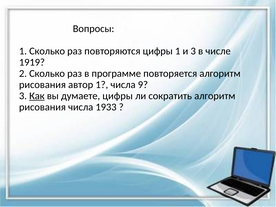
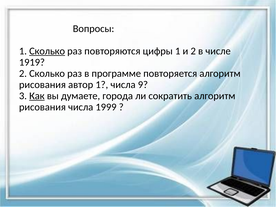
Сколько underline: none -> present (47, 51)
и 3: 3 -> 2 (193, 51)
думаете цифры: цифры -> города (118, 96)
1933: 1933 -> 1999 (106, 107)
